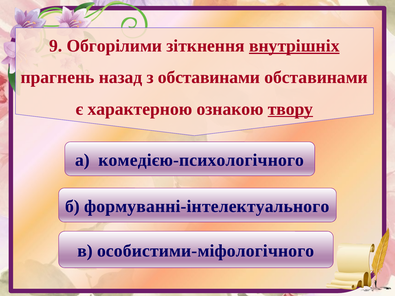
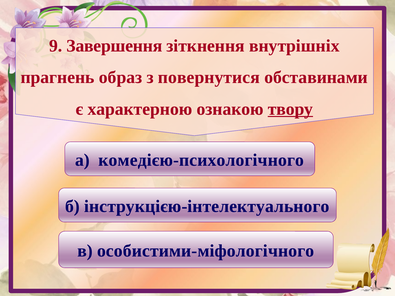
Обгорілими: Обгорілими -> Завершення (114, 46)
внутрішніх underline: present -> none (294, 46)
назад: назад -> образ (121, 77)
з обставинами: обставинами -> повернутися (209, 77)
формуванні-інтелектуального: формуванні-інтелектуального -> інструкцією-інтелектуального (207, 206)
